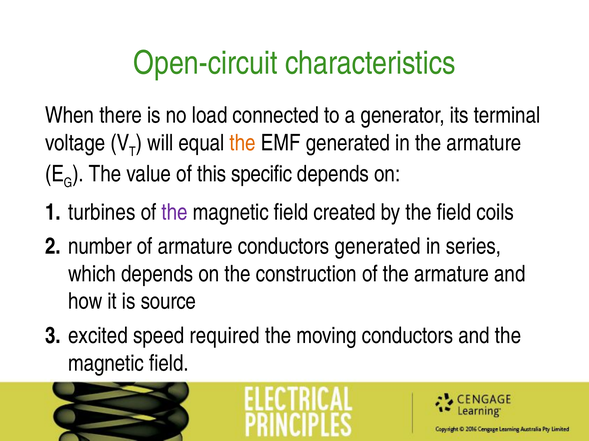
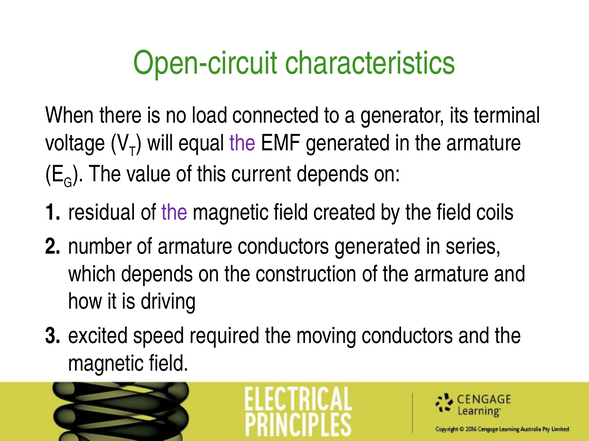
the colour: orange -> purple (243, 143)
specific: specific -> current (262, 174)
turbines: turbines -> residual (102, 213)
source: source -> driving (168, 302)
